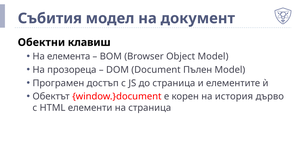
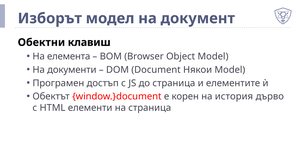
Събития: Събития -> Изборът (50, 18)
прозореца: прозореца -> документи (72, 70)
Пълен: Пълен -> Някои (198, 70)
